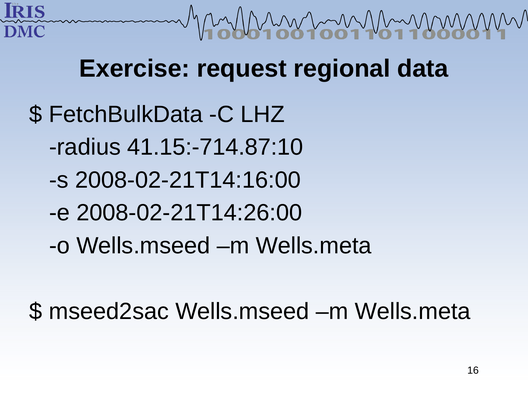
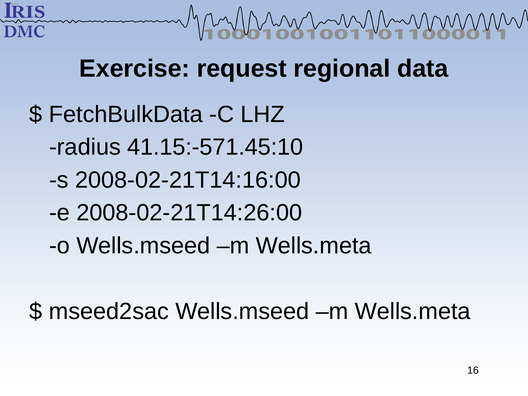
41.15:-714.87:10: 41.15:-714.87:10 -> 41.15:-571.45:10 (215, 147)
